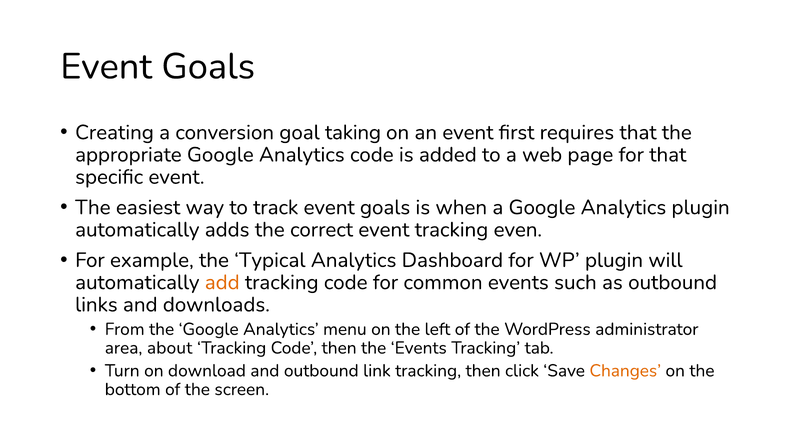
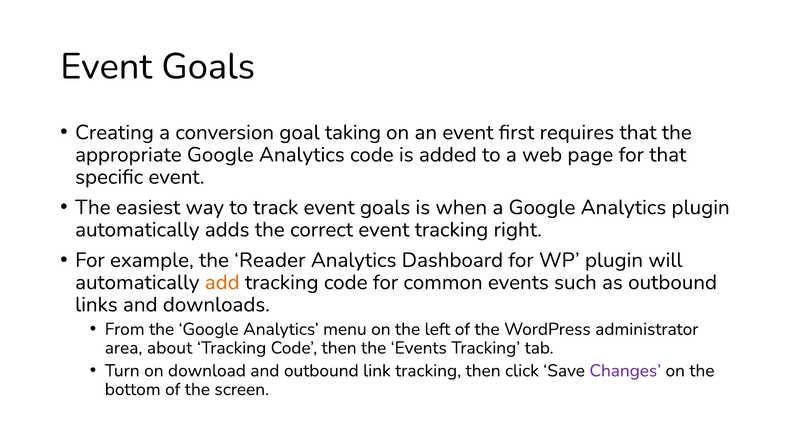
even: even -> right (518, 230)
Typical: Typical -> Reader (270, 260)
Changes colour: orange -> purple (625, 371)
